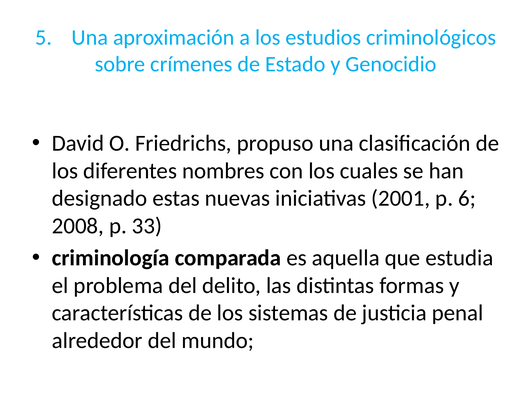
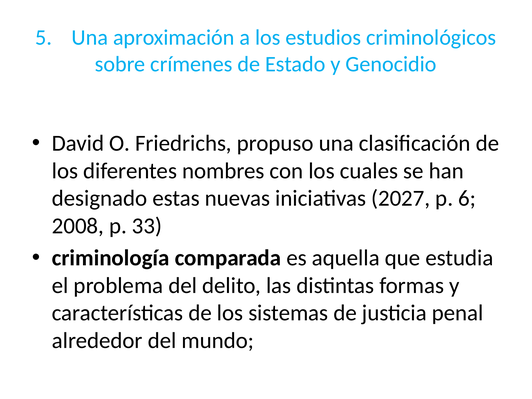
2001: 2001 -> 2027 (401, 198)
